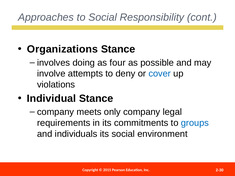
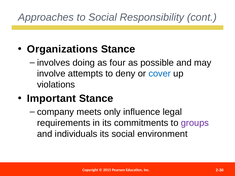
Individual: Individual -> Important (51, 99)
only company: company -> influence (142, 112)
groups colour: blue -> purple (195, 123)
